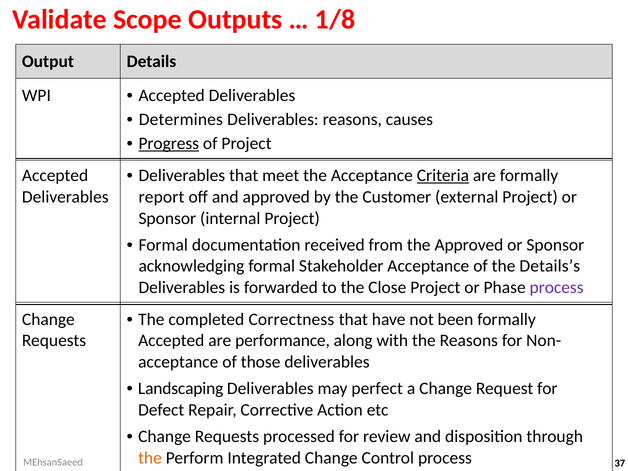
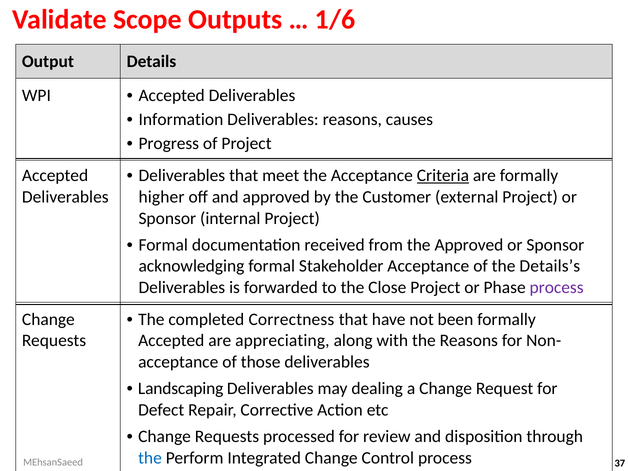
1/8: 1/8 -> 1/6 (335, 20)
Determines: Determines -> Information (181, 119)
Progress underline: present -> none (169, 143)
report: report -> higher (162, 197)
performance: performance -> appreciating (282, 341)
perfect: perfect -> dealing (377, 389)
the colour: orange -> blue (150, 458)
